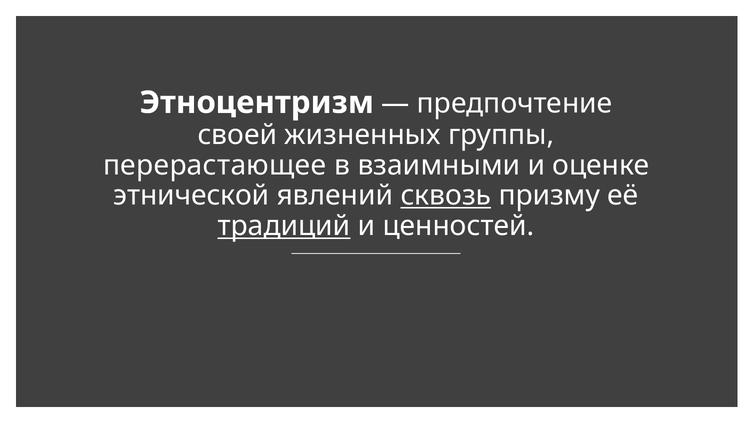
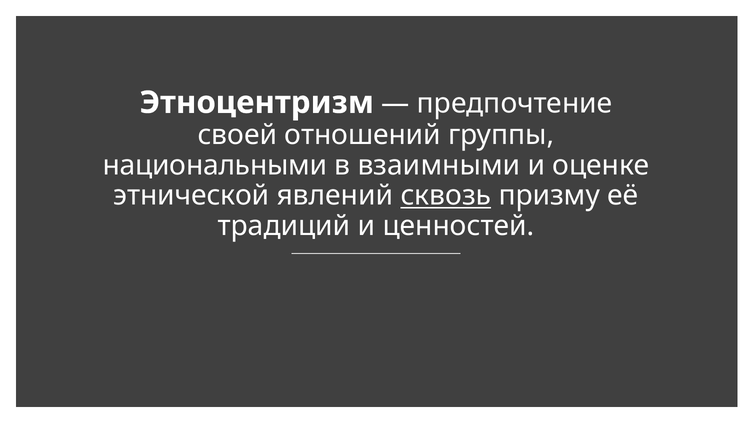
жизненных: жизненных -> отношений (363, 135)
перерастающее: перерастающее -> национальными (215, 165)
традиций underline: present -> none (284, 226)
